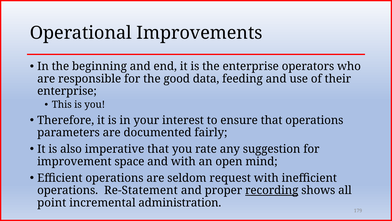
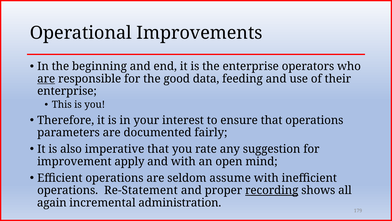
are underline: none -> present (46, 79)
space: space -> apply (129, 161)
request: request -> assume (230, 178)
point: point -> again (52, 202)
